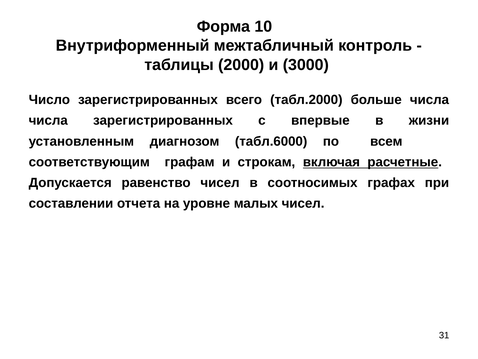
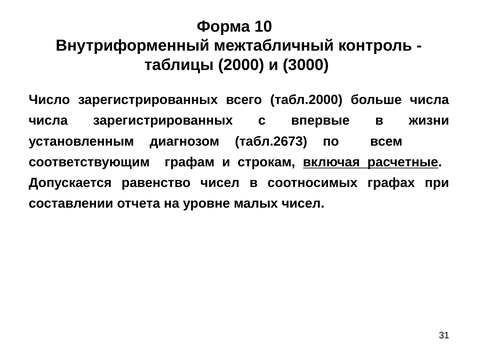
табл.6000: табл.6000 -> табл.2673 (271, 141)
